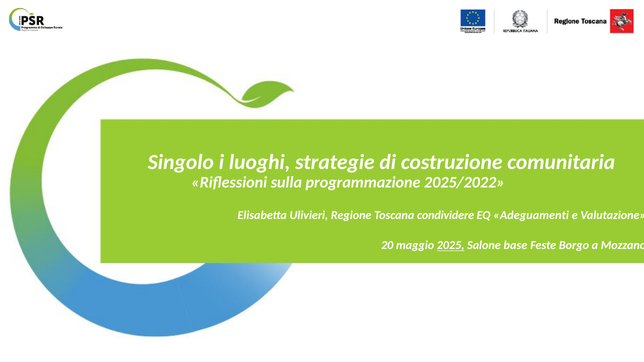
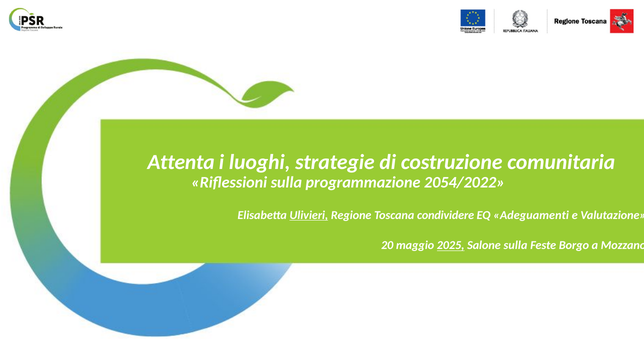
Singolo: Singolo -> Attenta (181, 162)
2025/2022: 2025/2022 -> 2054/2022 (465, 183)
Ulivieri underline: none -> present (309, 215)
Salone base: base -> sulla (515, 246)
